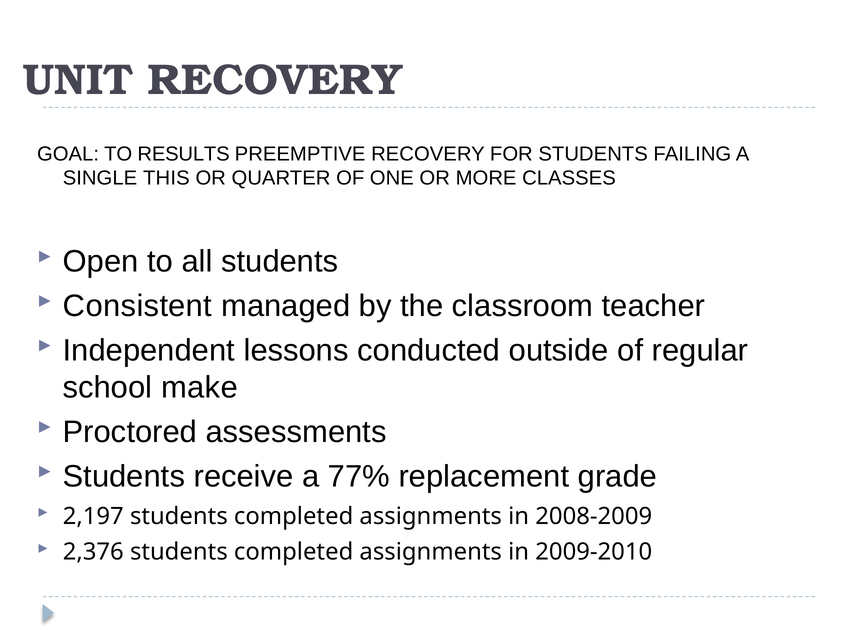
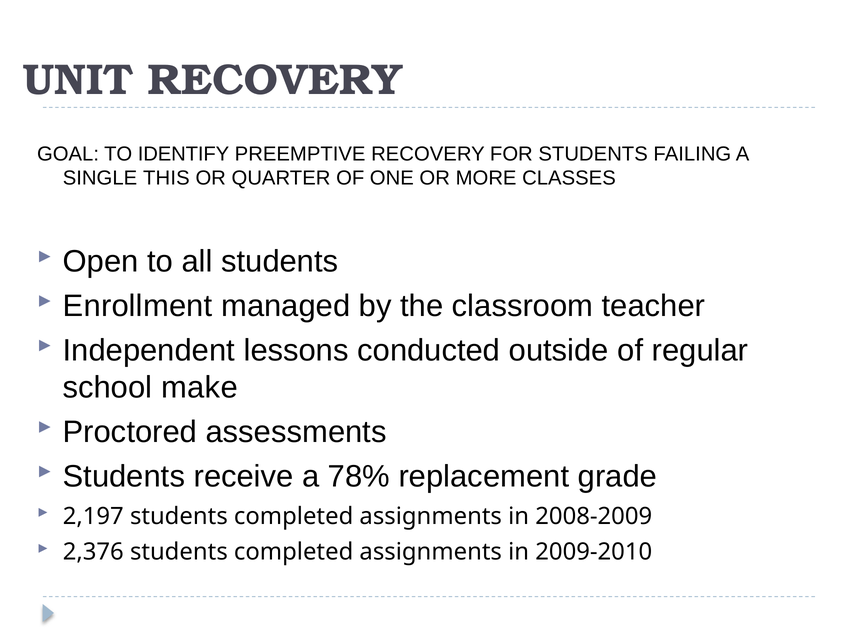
RESULTS: RESULTS -> IDENTIFY (184, 154)
Consistent: Consistent -> Enrollment (138, 306)
77%: 77% -> 78% (359, 476)
